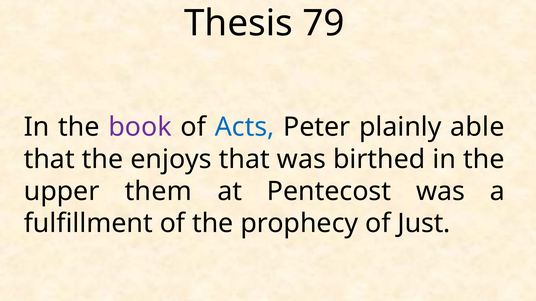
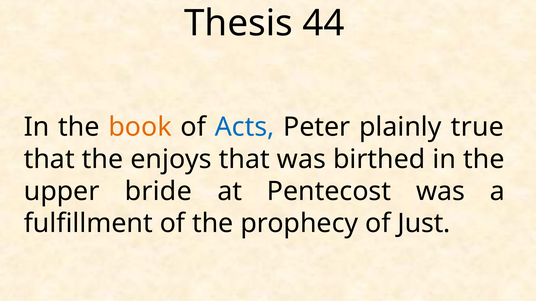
79: 79 -> 44 (324, 23)
book colour: purple -> orange (140, 127)
able: able -> true (477, 127)
them: them -> bride (158, 192)
